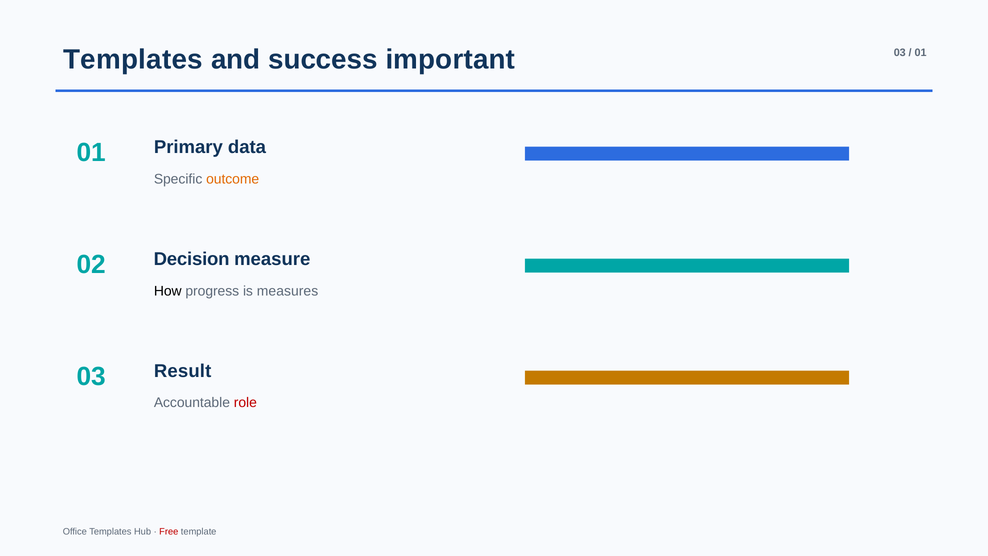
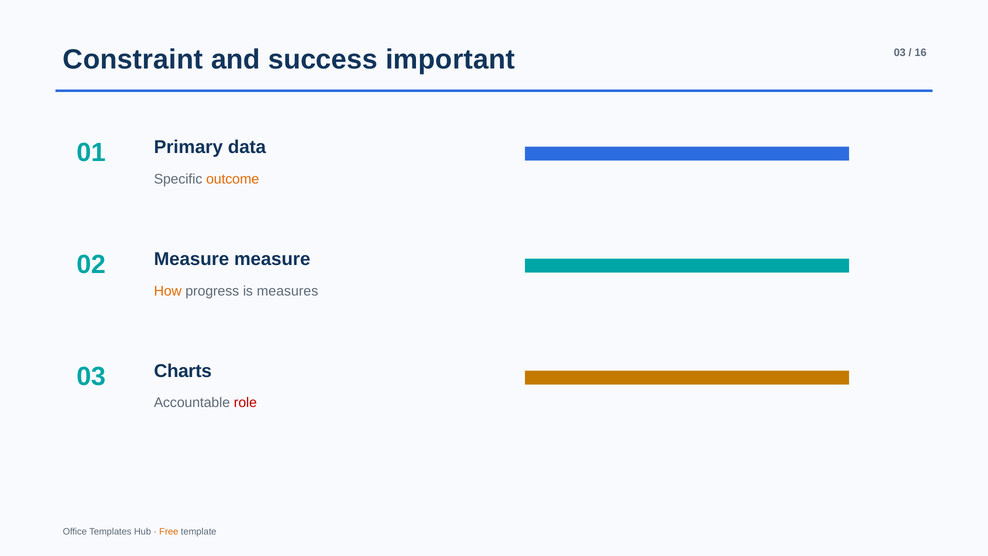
Templates: Templates -> Constraint (133, 59)
01: 01 -> 16 (921, 53)
02 Decision: Decision -> Measure (192, 259)
How colour: black -> orange (168, 291)
Result: Result -> Charts (183, 371)
Free colour: red -> orange (169, 532)
